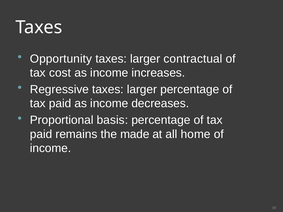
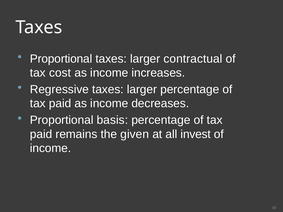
Opportunity: Opportunity -> Proportional (61, 59)
made: made -> given (135, 134)
home: home -> invest (196, 134)
